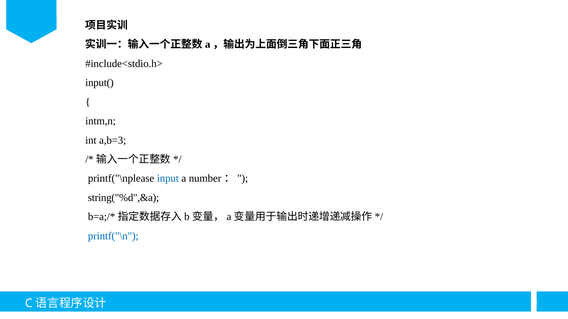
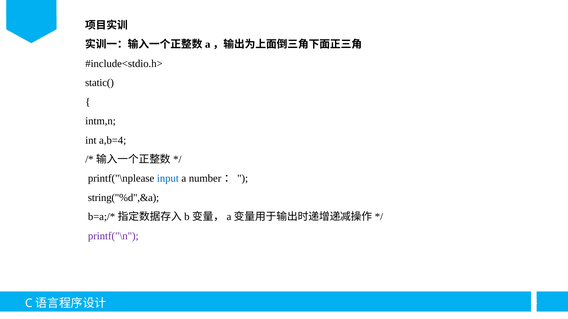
input(: input( -> static( (100, 83)
a,b=3: a,b=3 -> a,b=4 (113, 140)
printf("\n colour: blue -> purple (113, 236)
